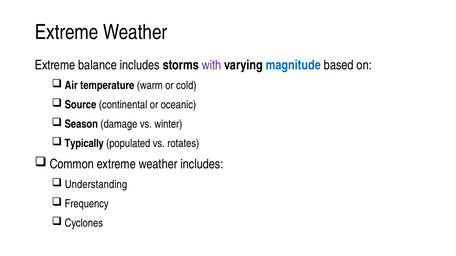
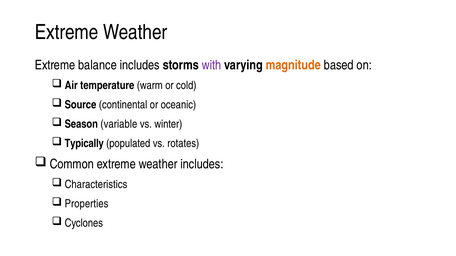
magnitude colour: blue -> orange (293, 65)
damage: damage -> variable (119, 124)
Understanding: Understanding -> Characteristics (96, 185)
Frequency: Frequency -> Properties (87, 204)
